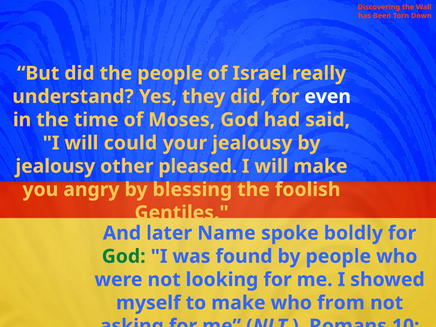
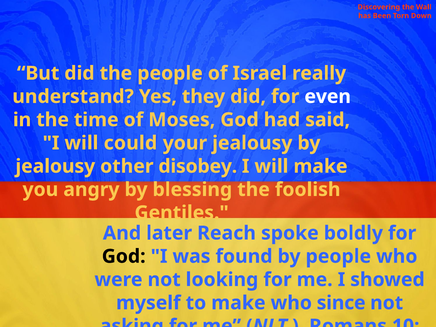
pleased: pleased -> disobey (198, 166)
Name: Name -> Reach (227, 233)
God colour: green -> black (124, 256)
from: from -> since (341, 303)
